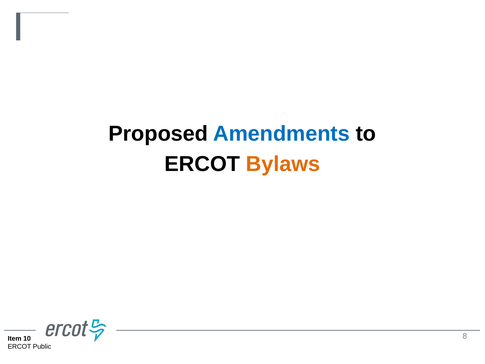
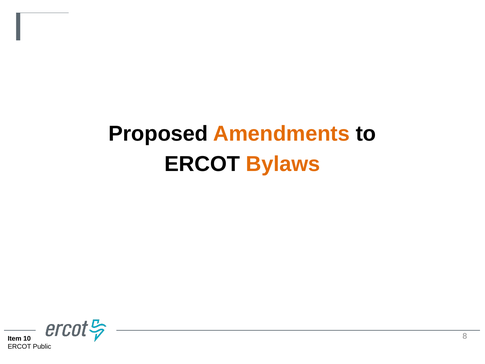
Amendments colour: blue -> orange (281, 134)
